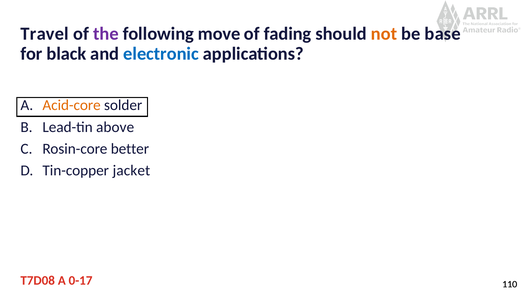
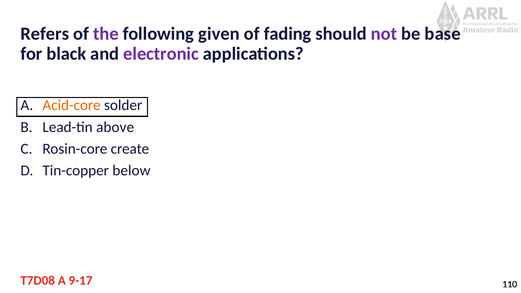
Travel: Travel -> Refers (45, 34)
move: move -> given (219, 34)
not colour: orange -> purple (384, 34)
electronic colour: blue -> purple (161, 54)
better: better -> create (130, 149)
jacket: jacket -> below (131, 171)
0-17: 0-17 -> 9-17 (81, 281)
